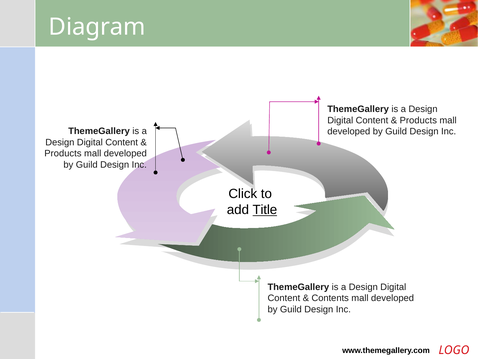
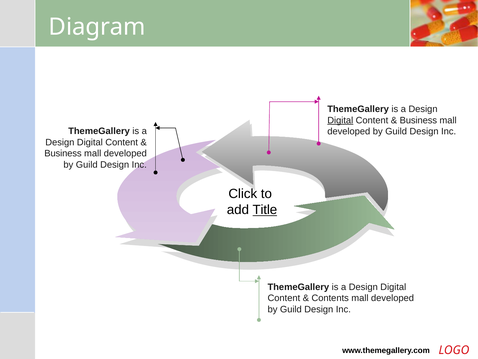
Digital underline: none -> present (340, 120)
Products: Products -> Business (418, 120)
Products: Products -> Business (63, 153)
